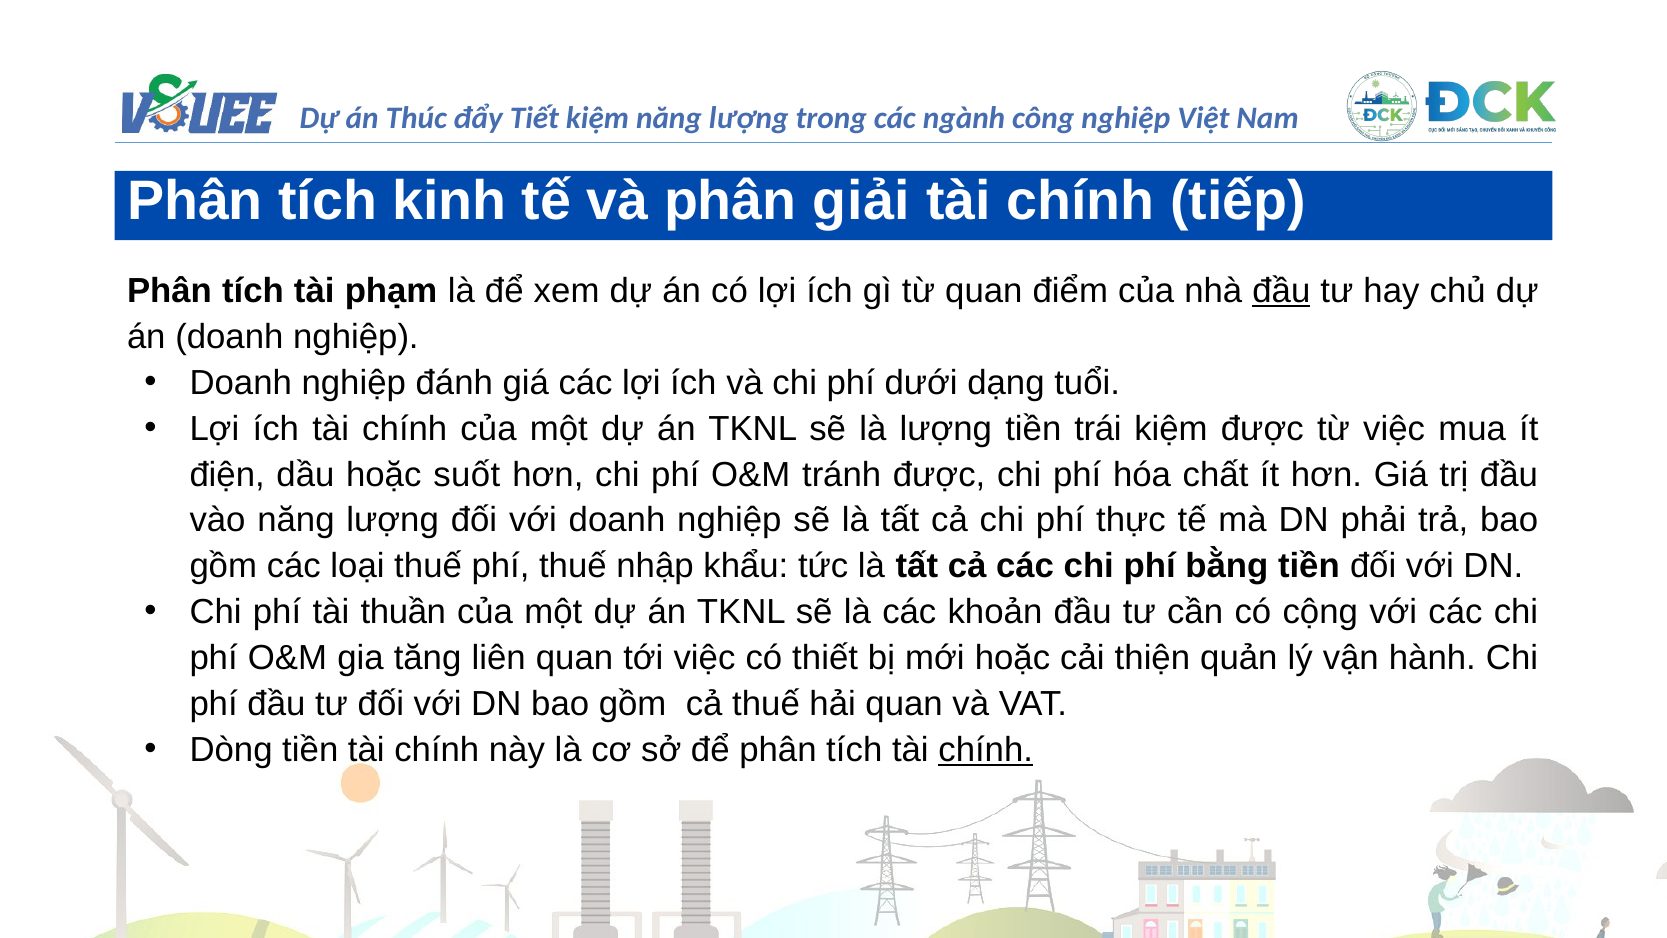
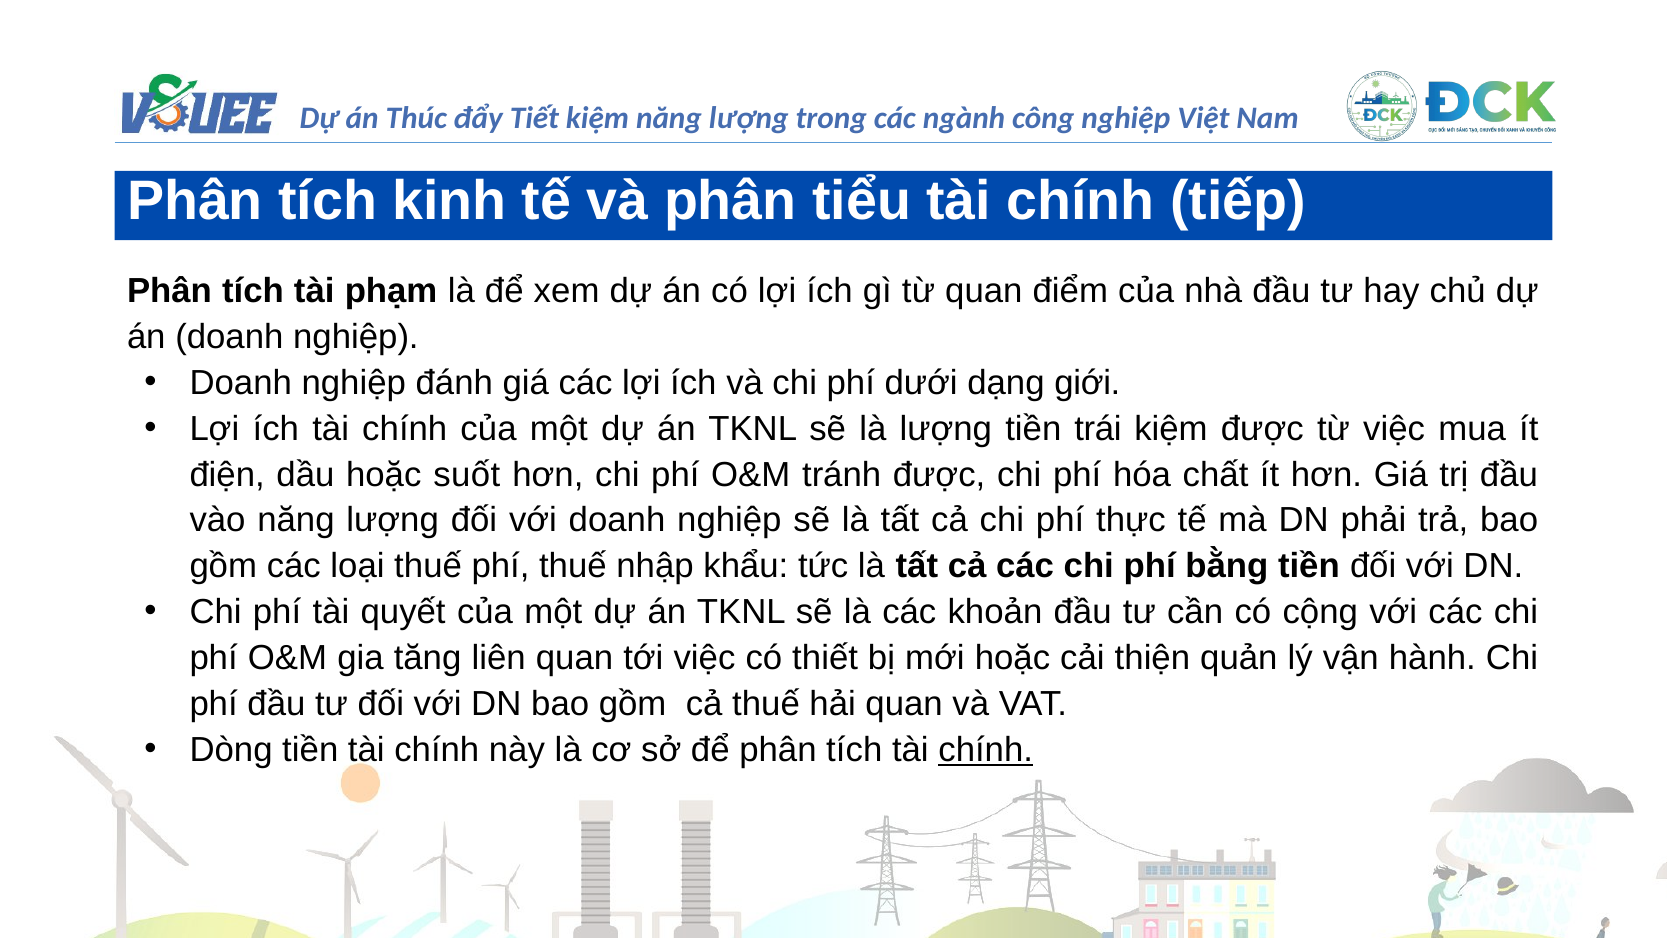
giải: giải -> tiểu (862, 201)
đầu underline: present -> none (1281, 291)
tuổi: tuổi -> giới (1087, 383)
thuần: thuần -> quyết (403, 612)
